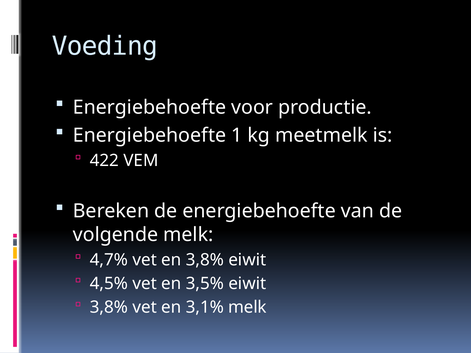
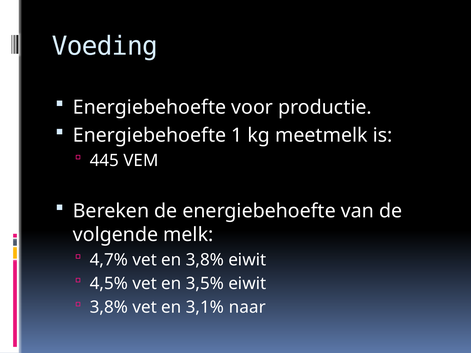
422: 422 -> 445 (104, 161)
3,1% melk: melk -> naar (247, 307)
